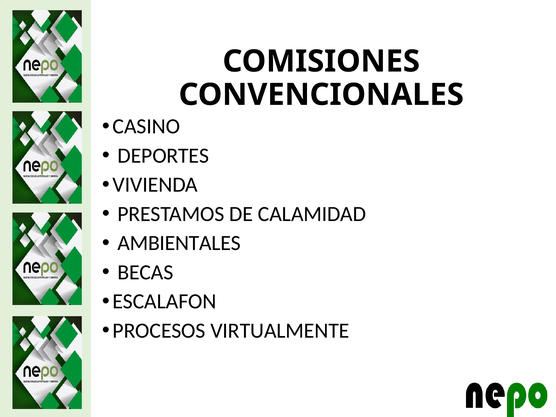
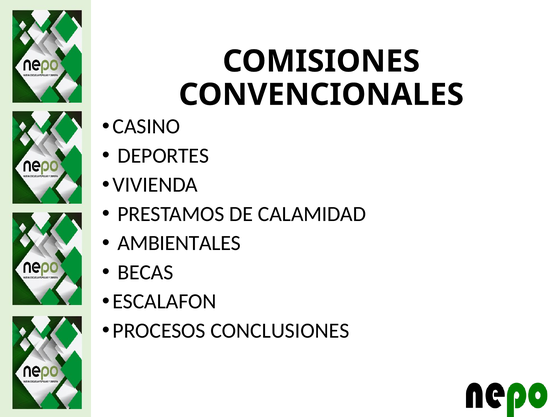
VIRTUALMENTE: VIRTUALMENTE -> CONCLUSIONES (280, 331)
